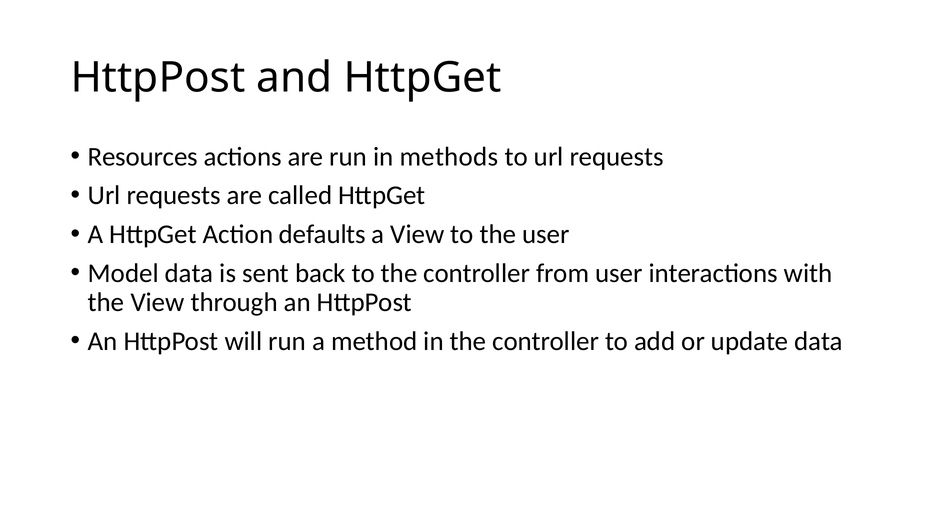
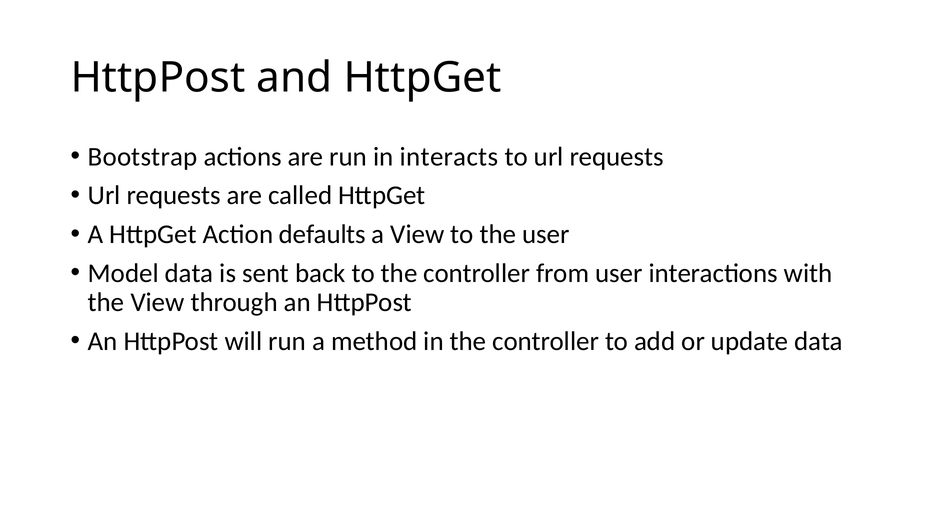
Resources: Resources -> Bootstrap (143, 156)
methods: methods -> interacts (449, 156)
